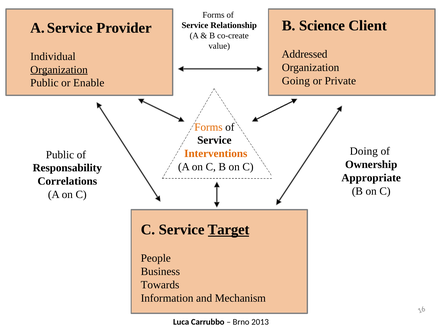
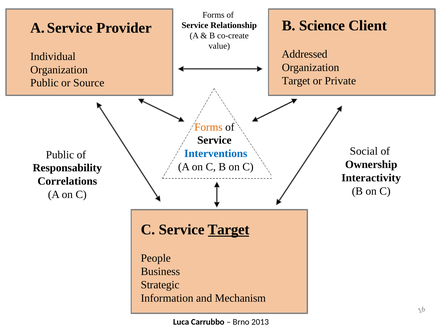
Organization underline: present -> none (59, 70)
Going: Going -> Target (296, 81)
Enable: Enable -> Source (89, 83)
Doing: Doing -> Social (364, 151)
Interventions colour: orange -> blue (216, 153)
Appropriate: Appropriate -> Interactivity (371, 178)
Towards: Towards -> Strategic (160, 284)
